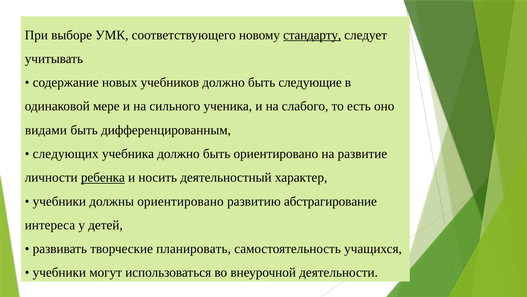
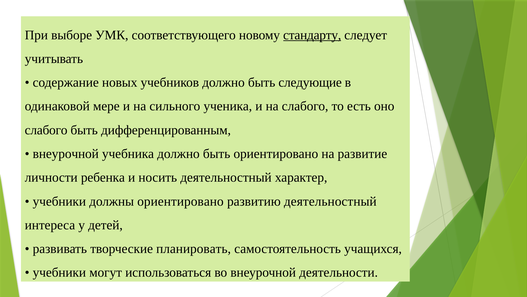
видами: видами -> слабого (46, 130)
следующих: следующих -> внеурочной (66, 154)
ребенка underline: present -> none (103, 177)
развитию абстрагирование: абстрагирование -> деятельностный (330, 201)
